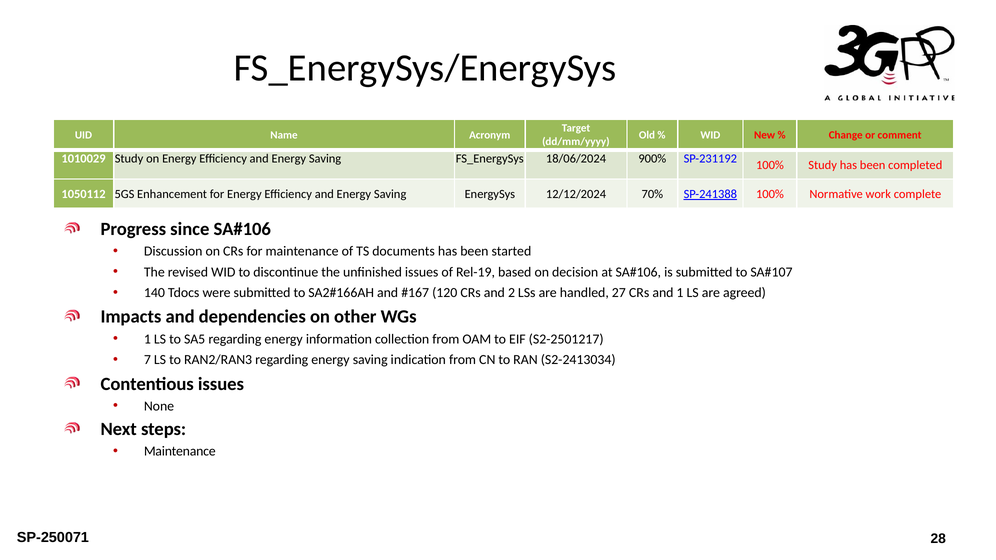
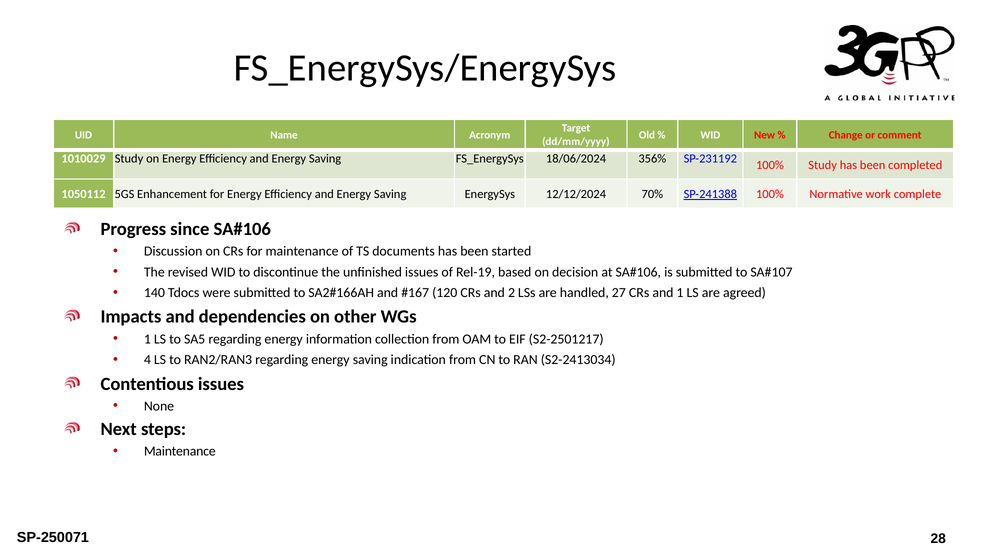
900%: 900% -> 356% (652, 159)
7: 7 -> 4 (147, 360)
